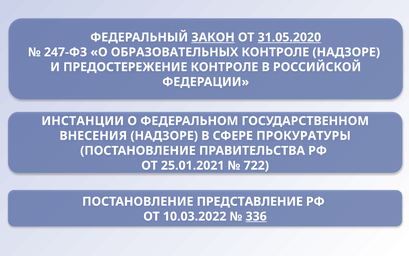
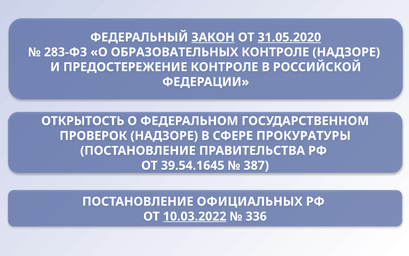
247-ФЗ: 247-ФЗ -> 283-ФЗ (66, 52)
ИНСТАНЦИИ: ИНСТАНЦИИ -> ОТКРЫТОСТЬ (83, 121)
ВНЕСЕНИЯ: ВНЕСЕНИЯ -> ПРОВЕРОК (93, 136)
25.01.2021: 25.01.2021 -> 39.54.1645 (193, 165)
722: 722 -> 387 (256, 165)
ПРЕДСТАВЛЕНИЕ: ПРЕДСТАВЛЕНИЕ -> ОФИЦИАЛЬНЫХ (250, 201)
10.03.2022 underline: none -> present (195, 216)
336 underline: present -> none (256, 216)
